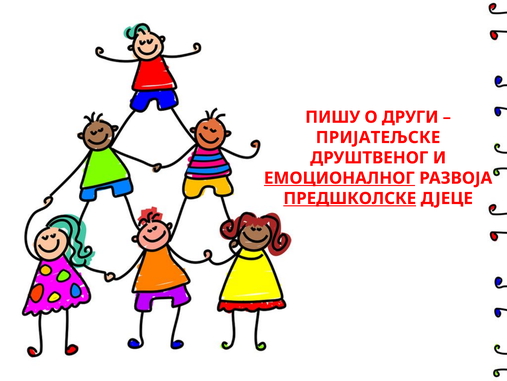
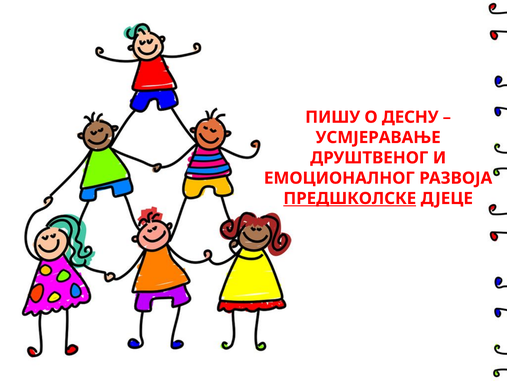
ДРУГИ: ДРУГИ -> ДЕСНУ (410, 117)
ПРИЈАТЕЉСКЕ: ПРИЈАТЕЉСКЕ -> УСМЈЕРАВАЊЕ (378, 137)
ЕМОЦИОНАЛНОГ underline: present -> none (339, 178)
